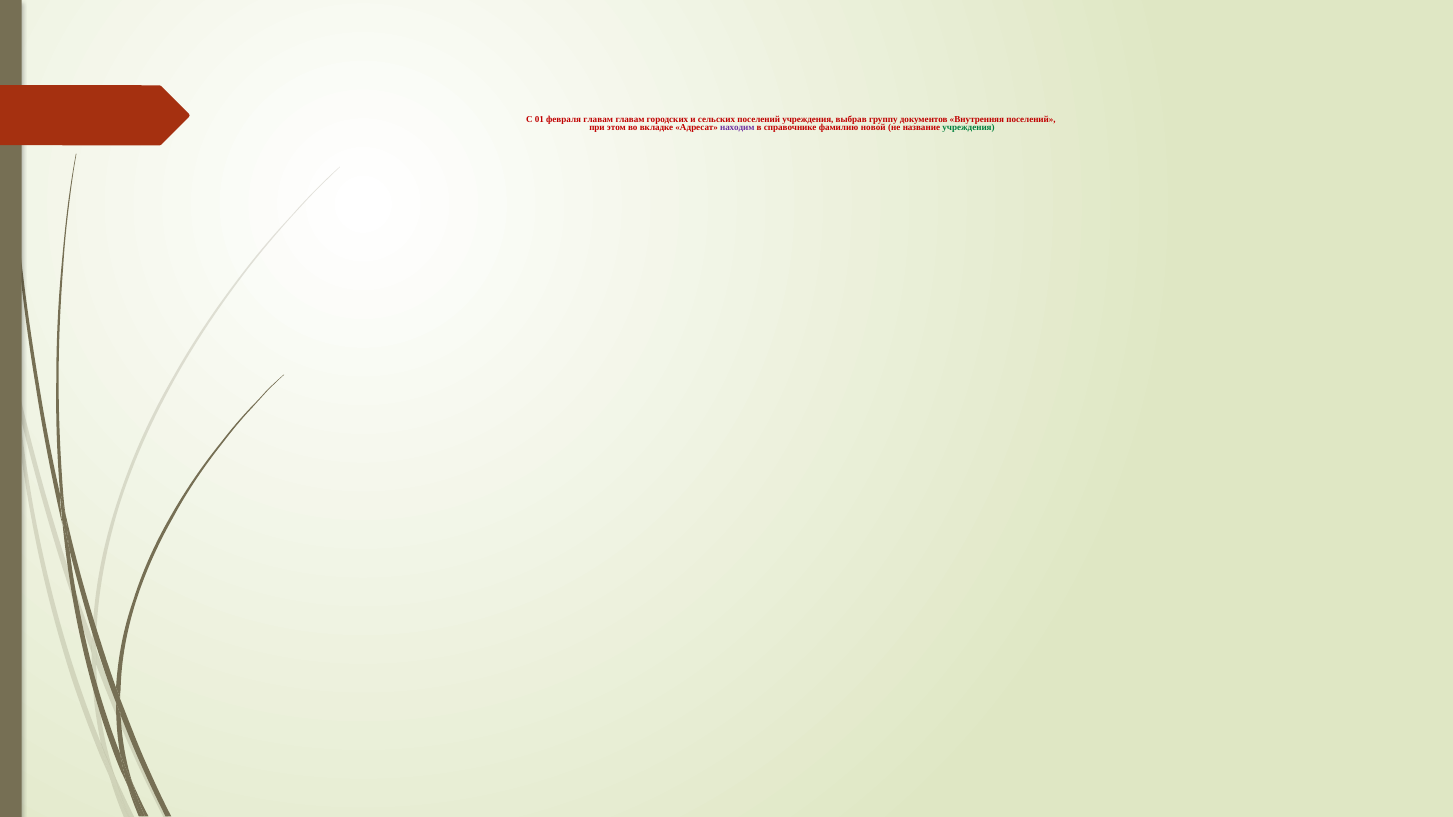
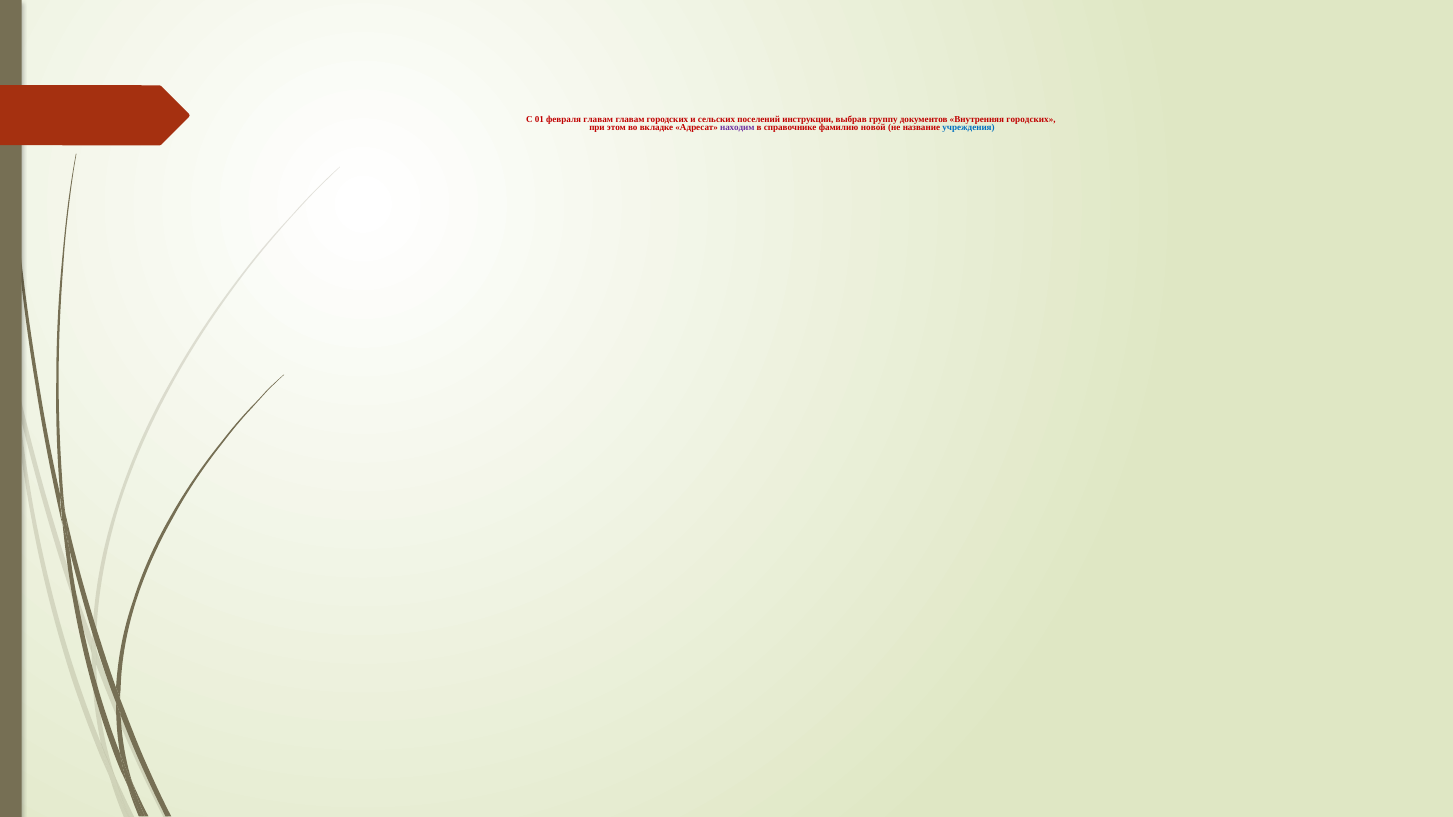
поселений учреждения: учреждения -> инструкции (808, 119)
Внутренняя поселений: поселений -> городских (1031, 119)
учреждения colour: green -> blue (969, 128)
